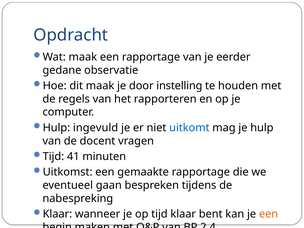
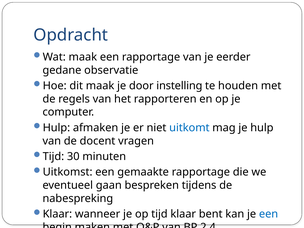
ingevuld: ingevuld -> afmaken (96, 128)
41: 41 -> 30 (73, 157)
een colour: orange -> blue (269, 214)
